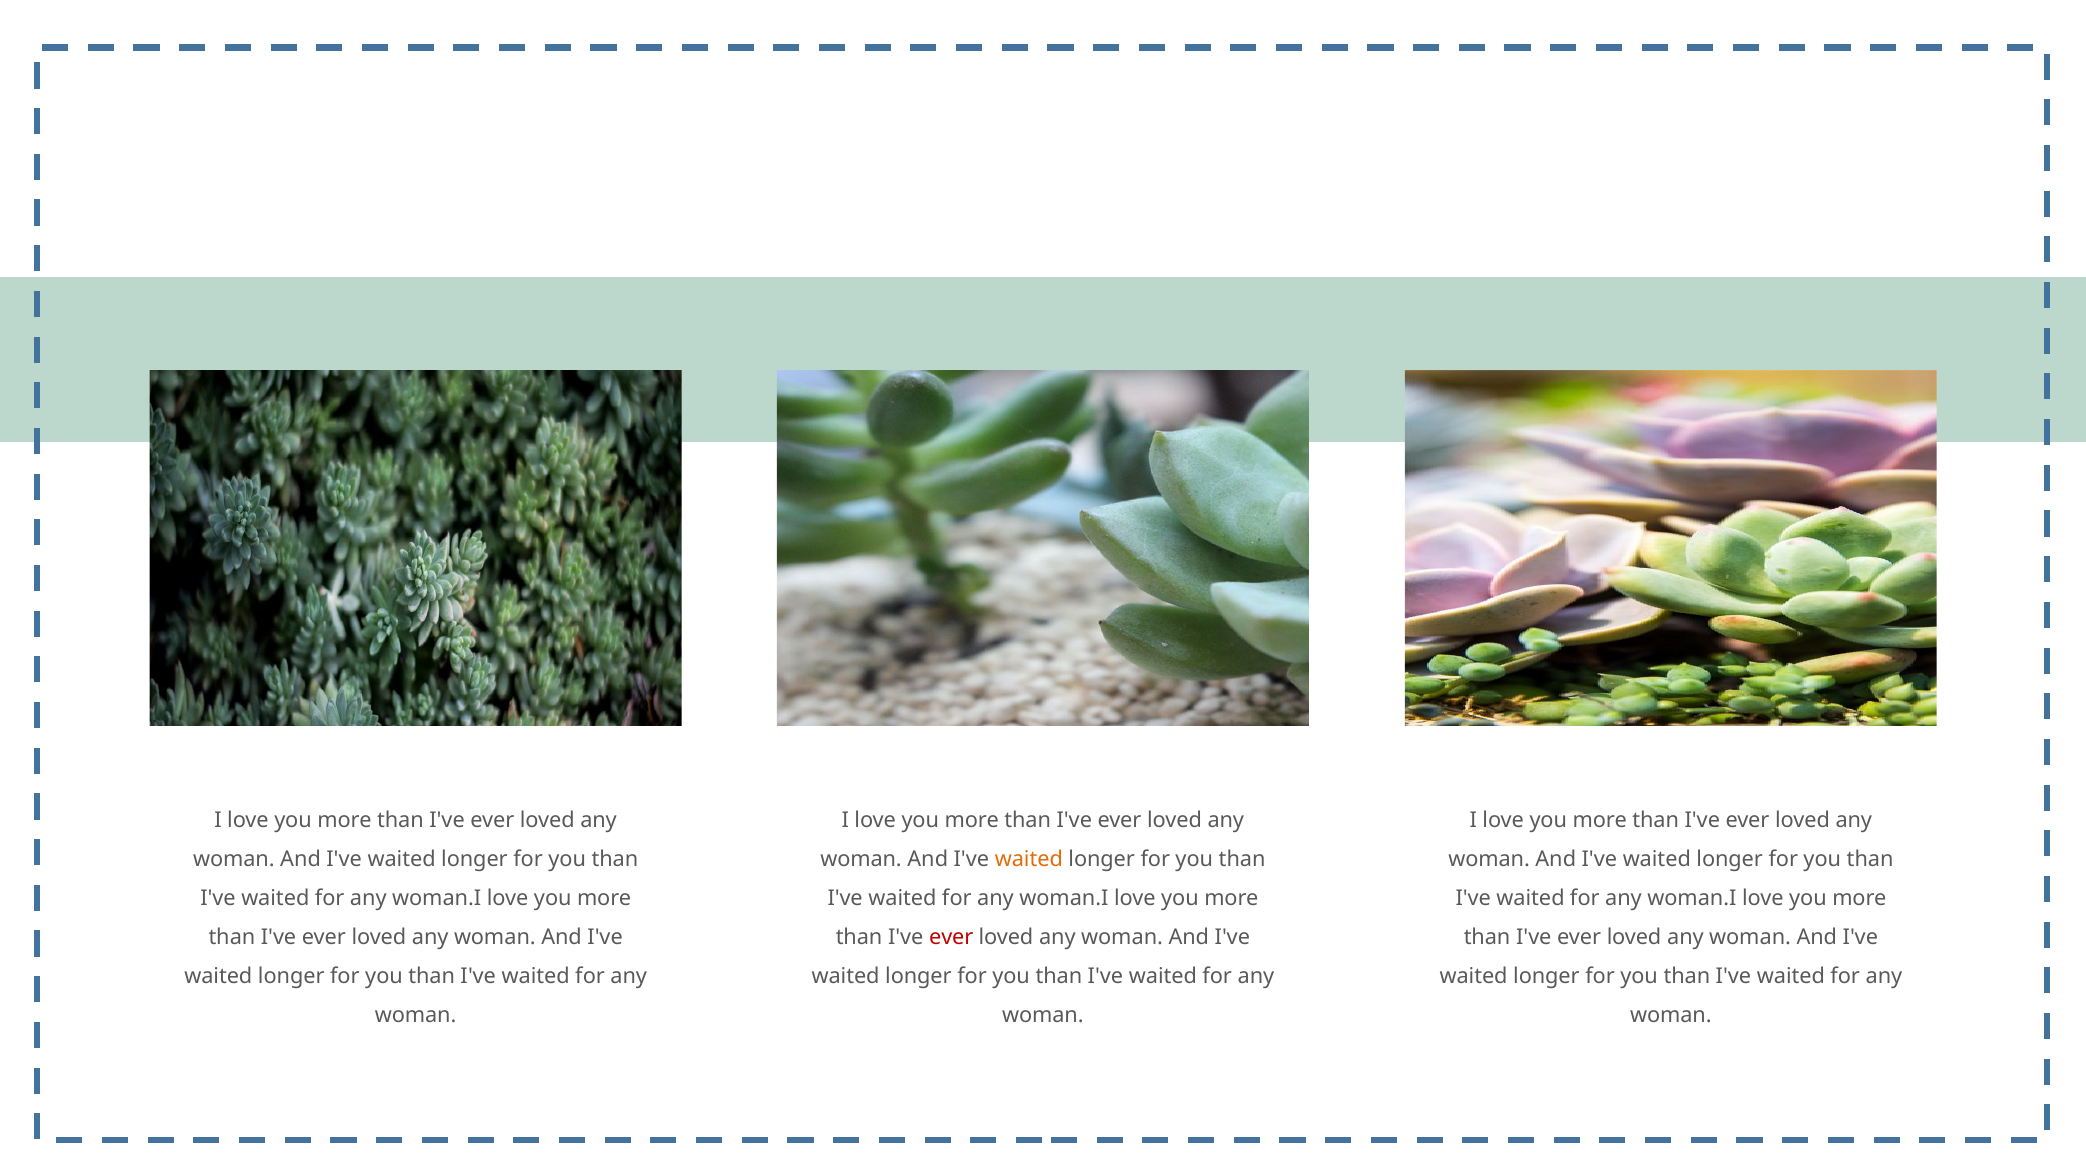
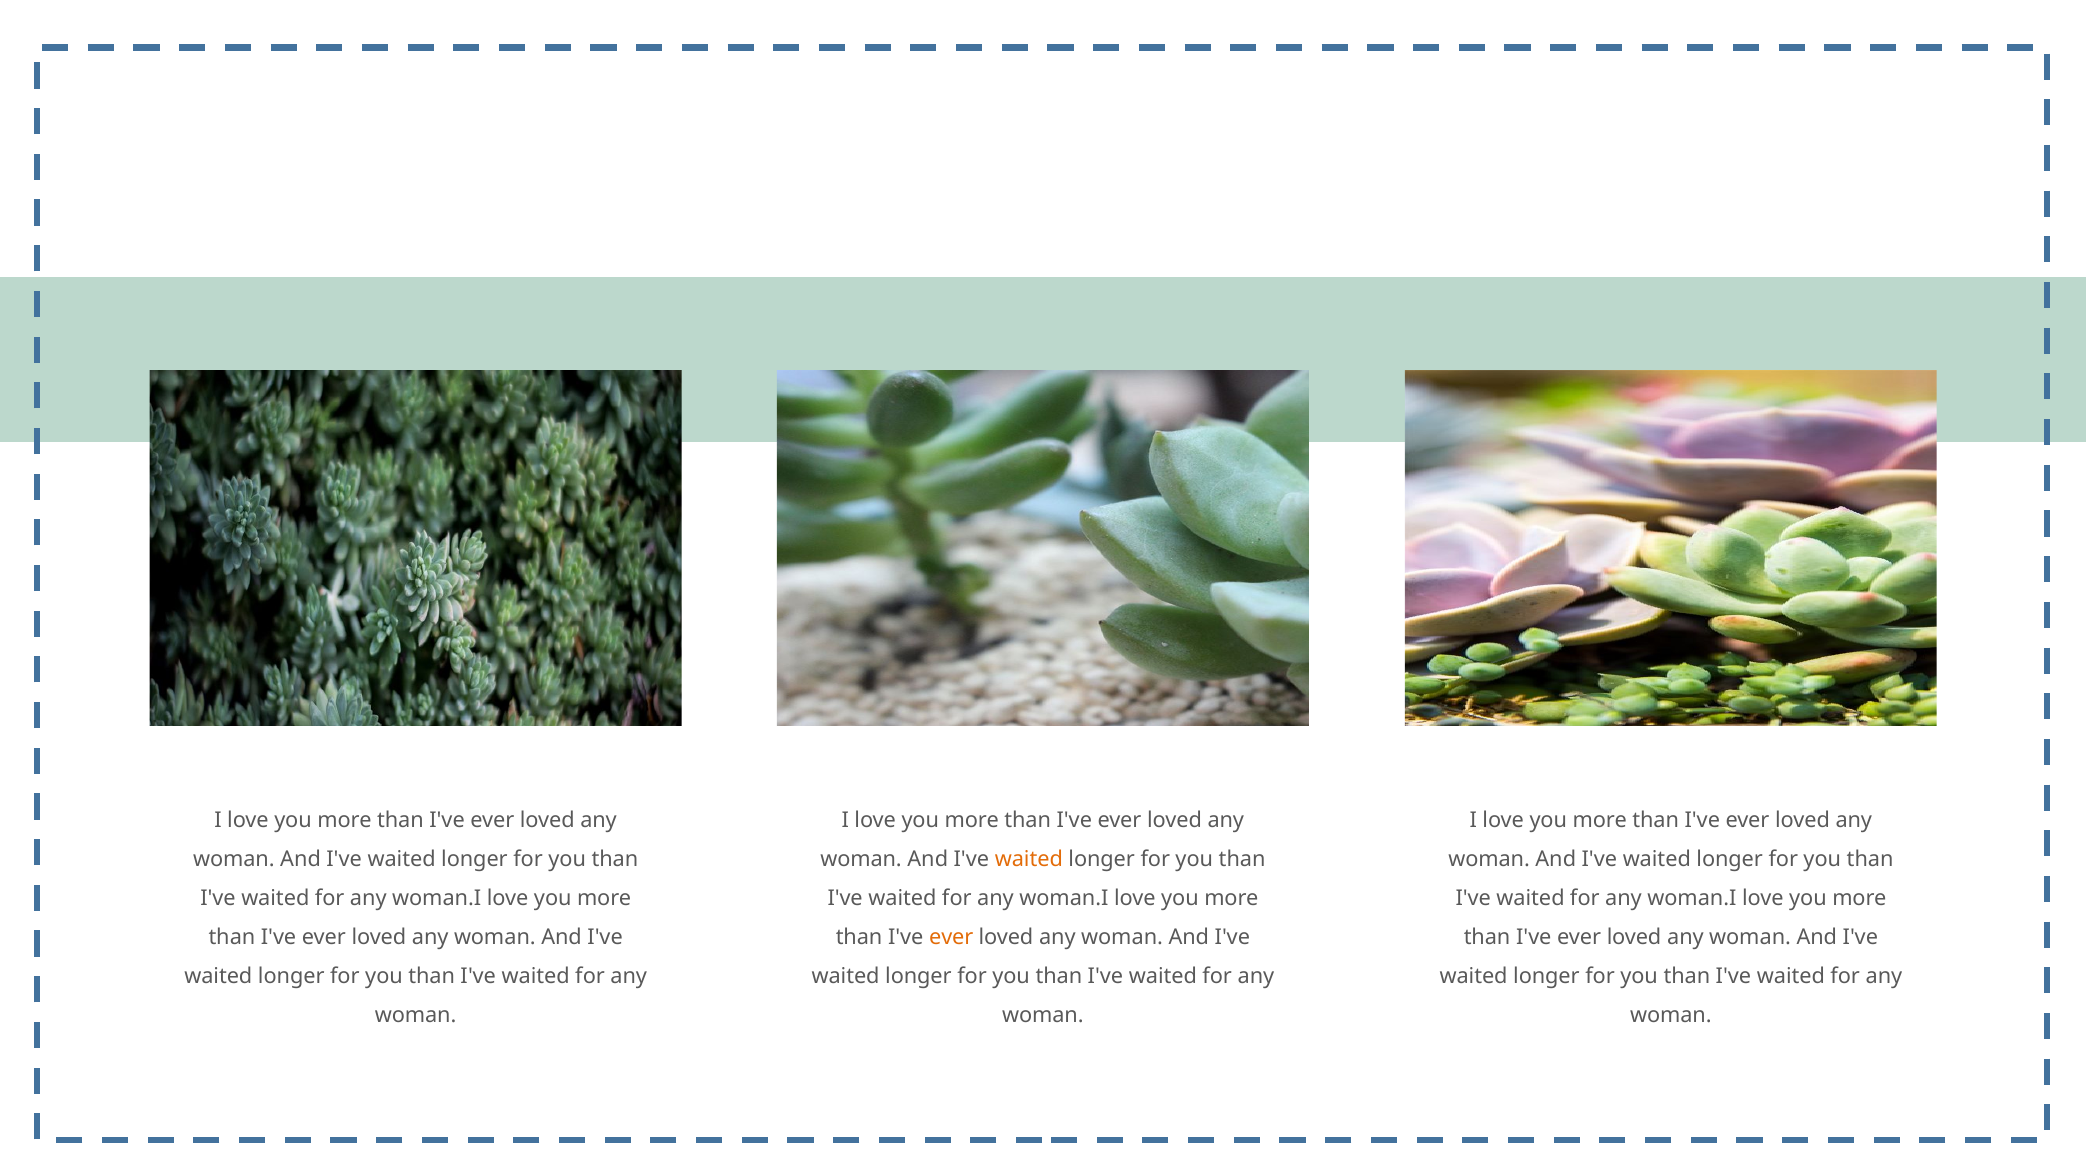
ever colour: red -> orange (951, 938)
